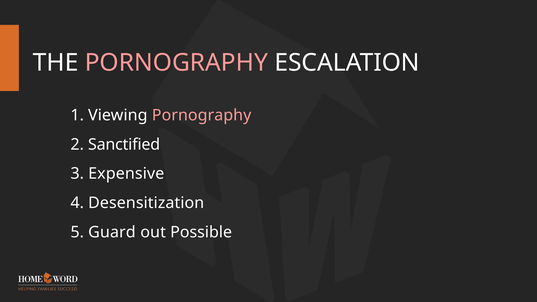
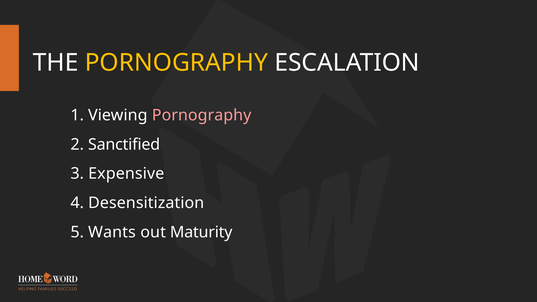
PORNOGRAPHY colour: pink -> yellow (176, 63)
Guard: Guard -> Wants (112, 232)
Possible: Possible -> Maturity (201, 232)
